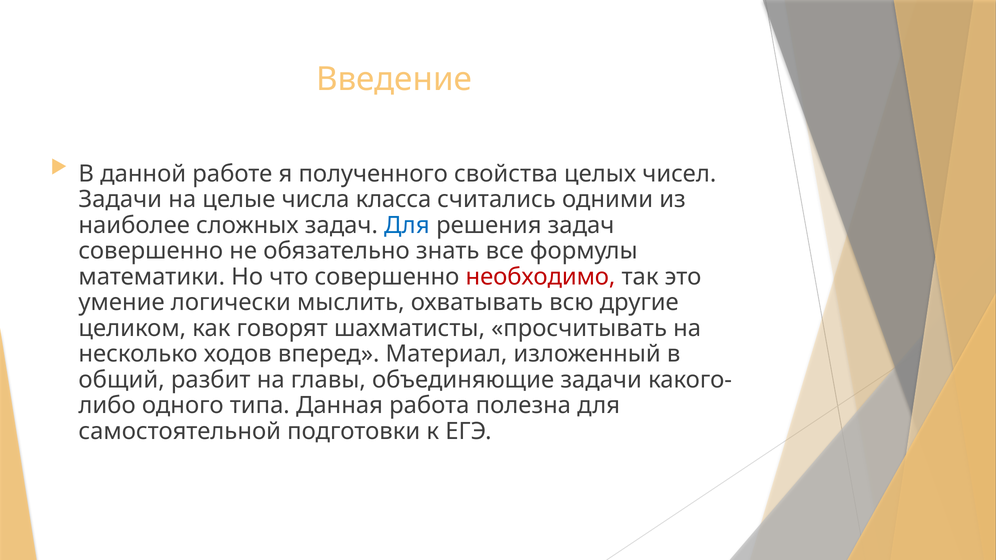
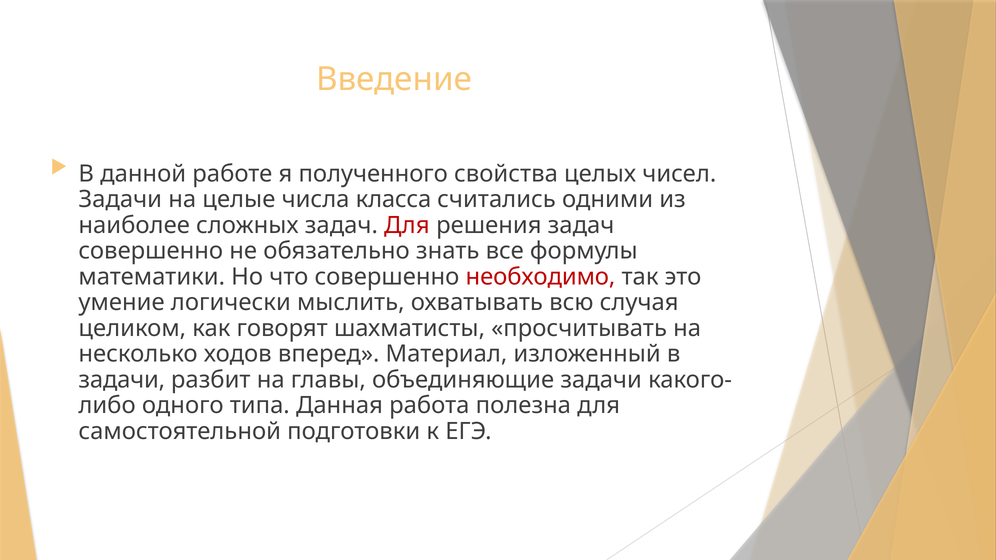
Для colour: blue -> red (407, 225)
другие: другие -> случая (639, 303)
общий: общий -> задачи (122, 380)
